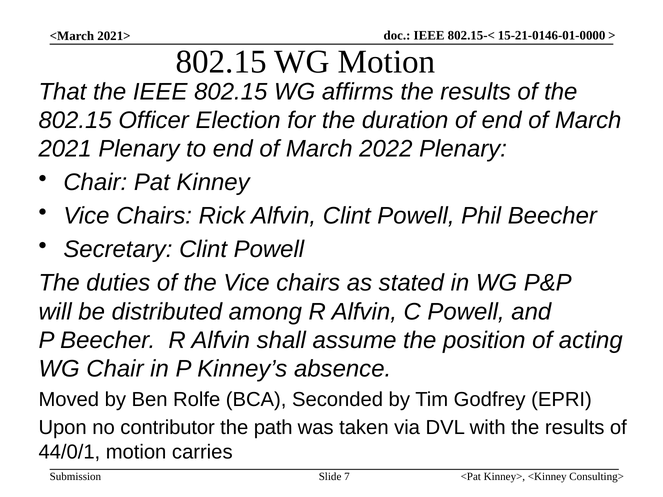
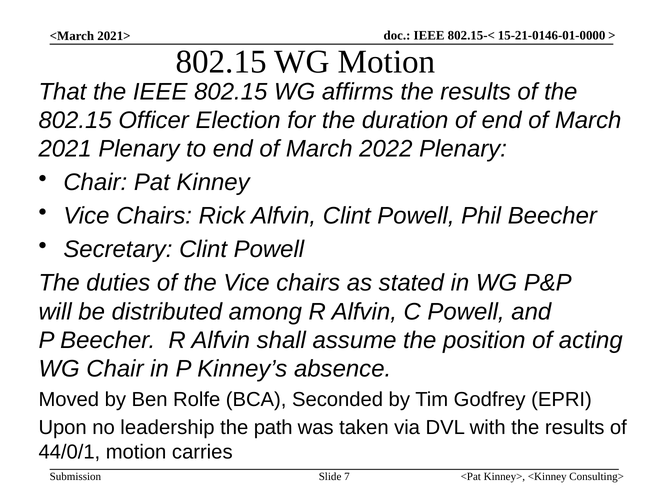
contributor: contributor -> leadership (167, 428)
